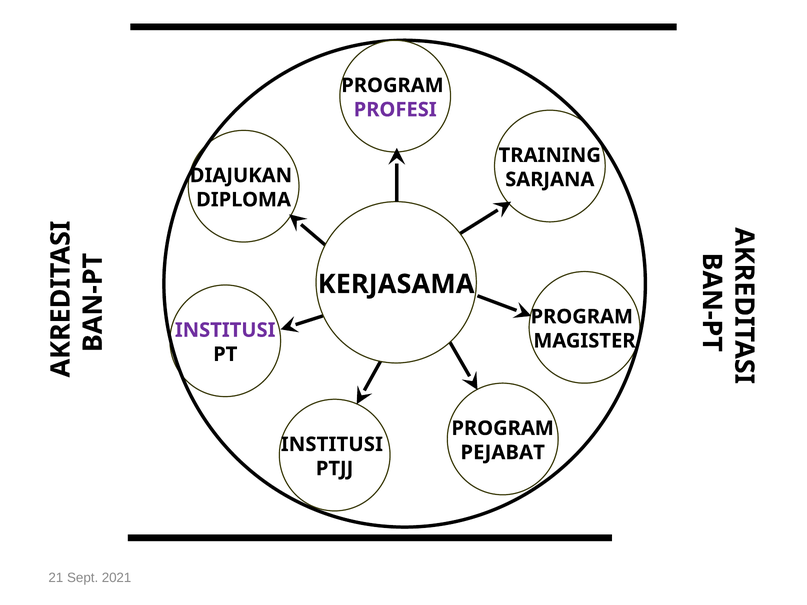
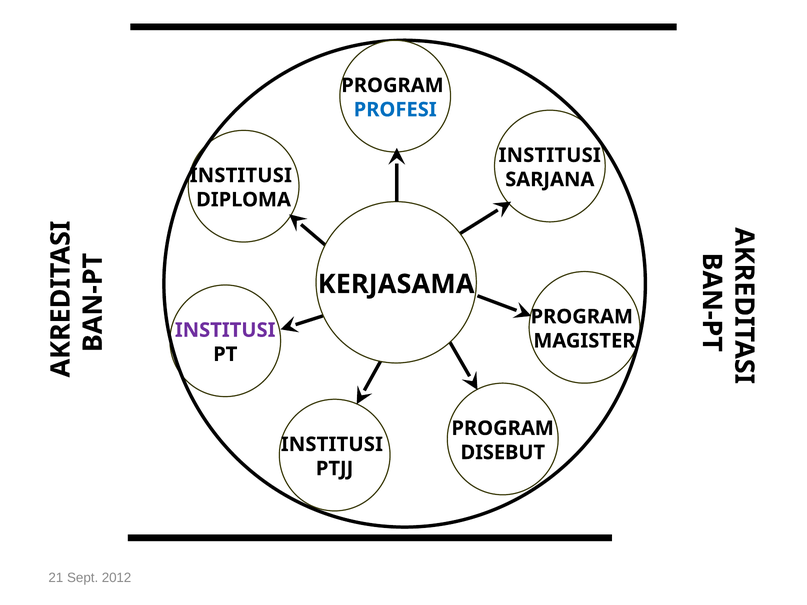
PROFESI colour: purple -> blue (395, 110)
TRAINING: TRAINING -> INSTITUSI (550, 155)
DIAJUKAN: DIAJUKAN -> INSTITUSI (241, 176)
PEJABAT: PEJABAT -> DISEBUT (503, 453)
2021: 2021 -> 2012 (117, 578)
